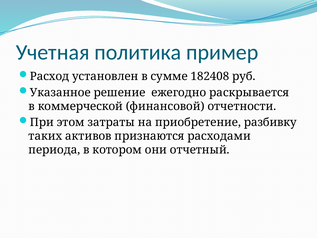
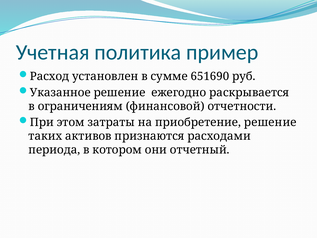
182408: 182408 -> 651690 (210, 76)
коммерческой: коммерческой -> ограничениям (80, 106)
приобретение разбивку: разбивку -> решение (270, 122)
